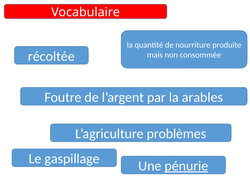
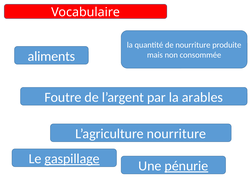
récoltée: récoltée -> aliments (51, 56)
L’agriculture problèmes: problèmes -> nourriture (176, 134)
gaspillage underline: none -> present (72, 159)
